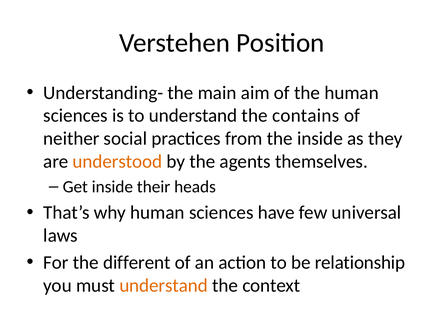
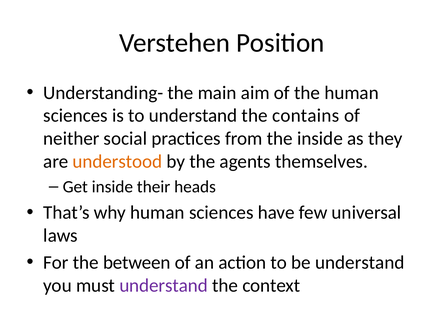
different: different -> between (137, 263)
be relationship: relationship -> understand (360, 263)
understand colour: orange -> purple (164, 285)
